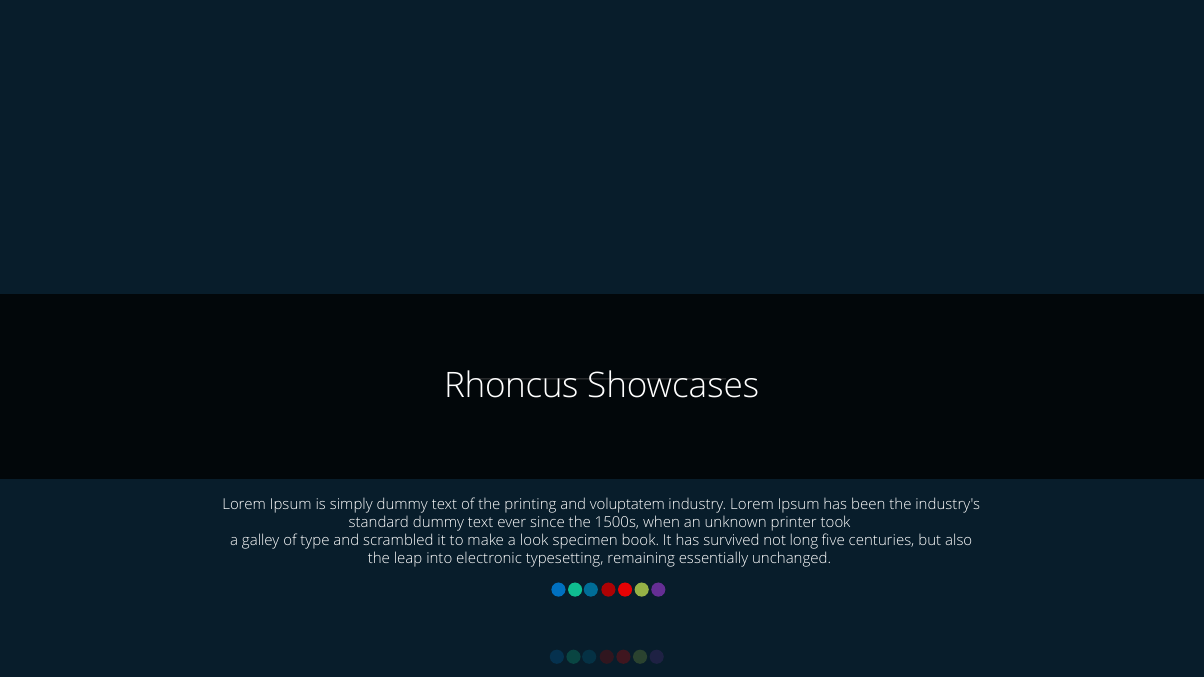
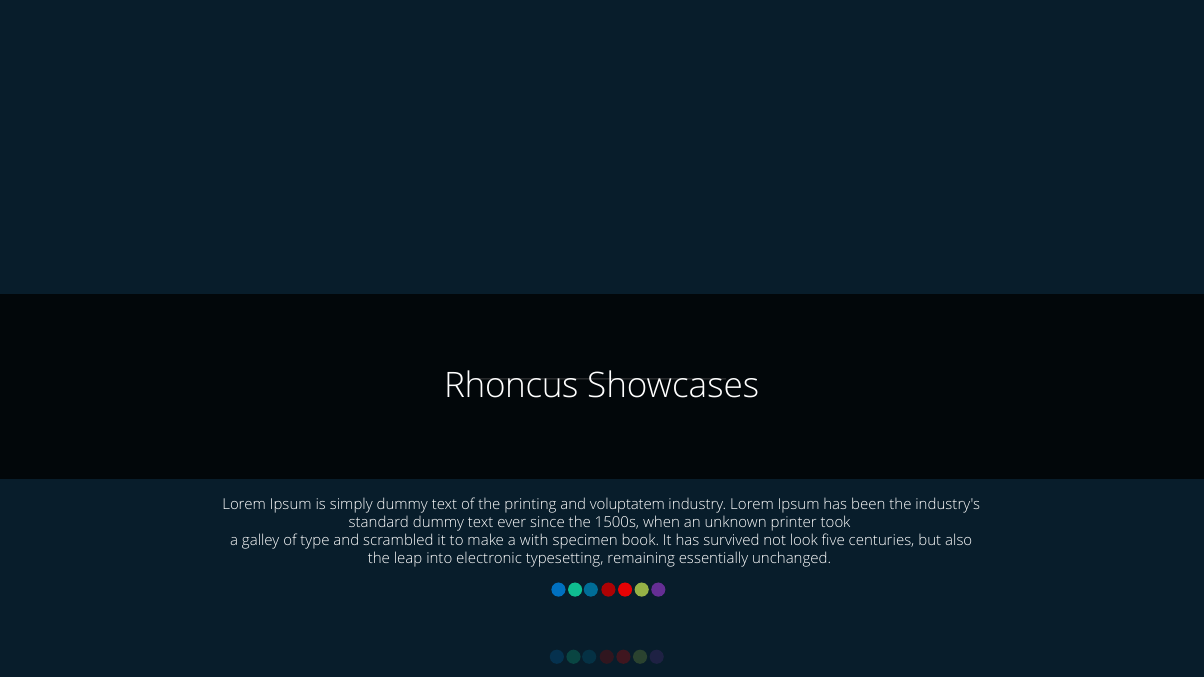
look: look -> with (534, 541)
long: long -> look (804, 541)
